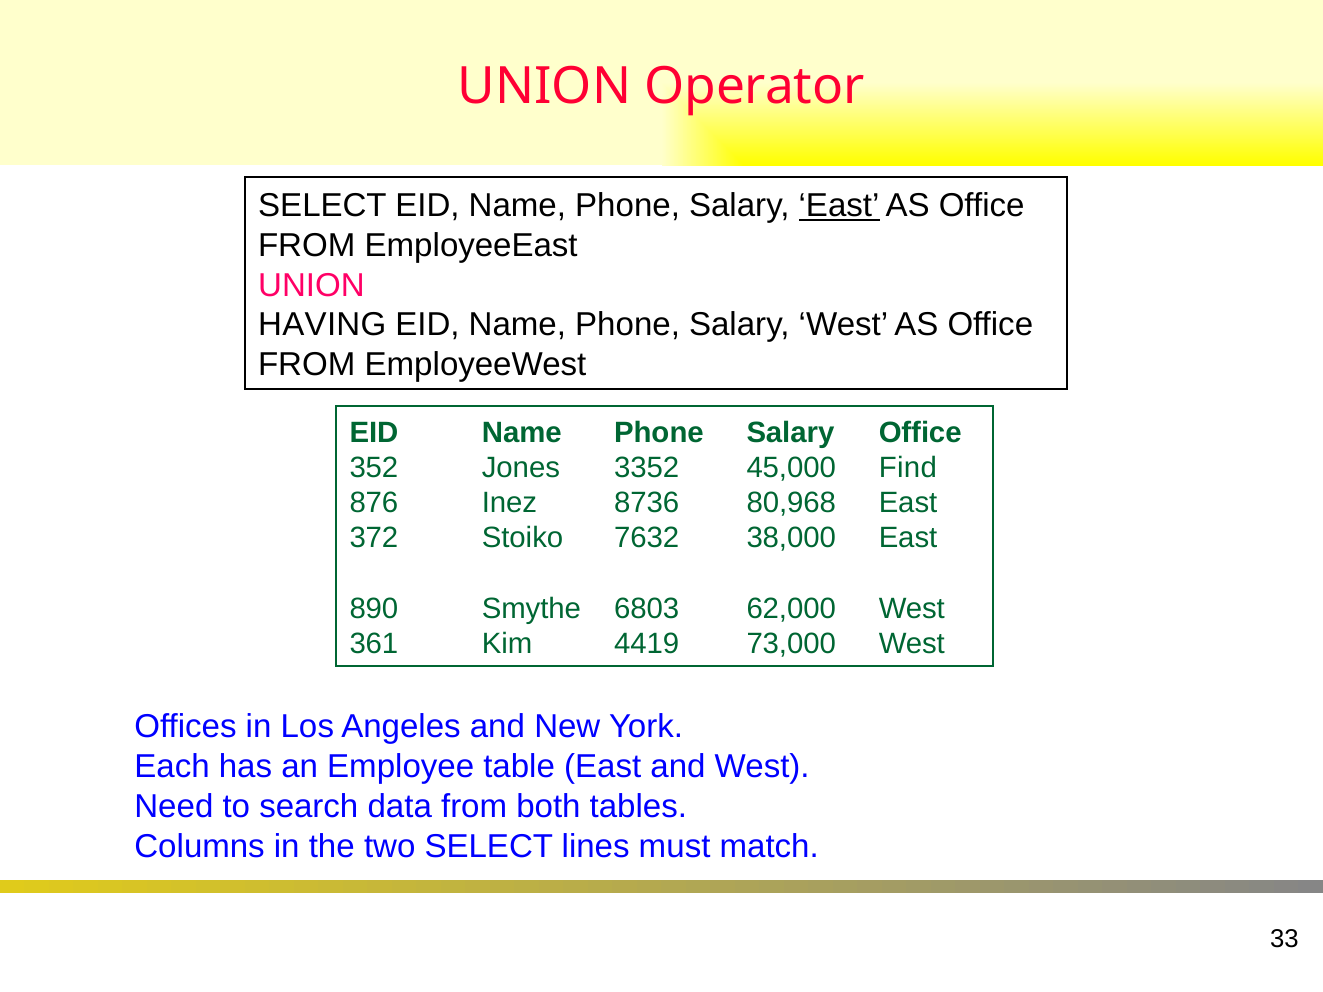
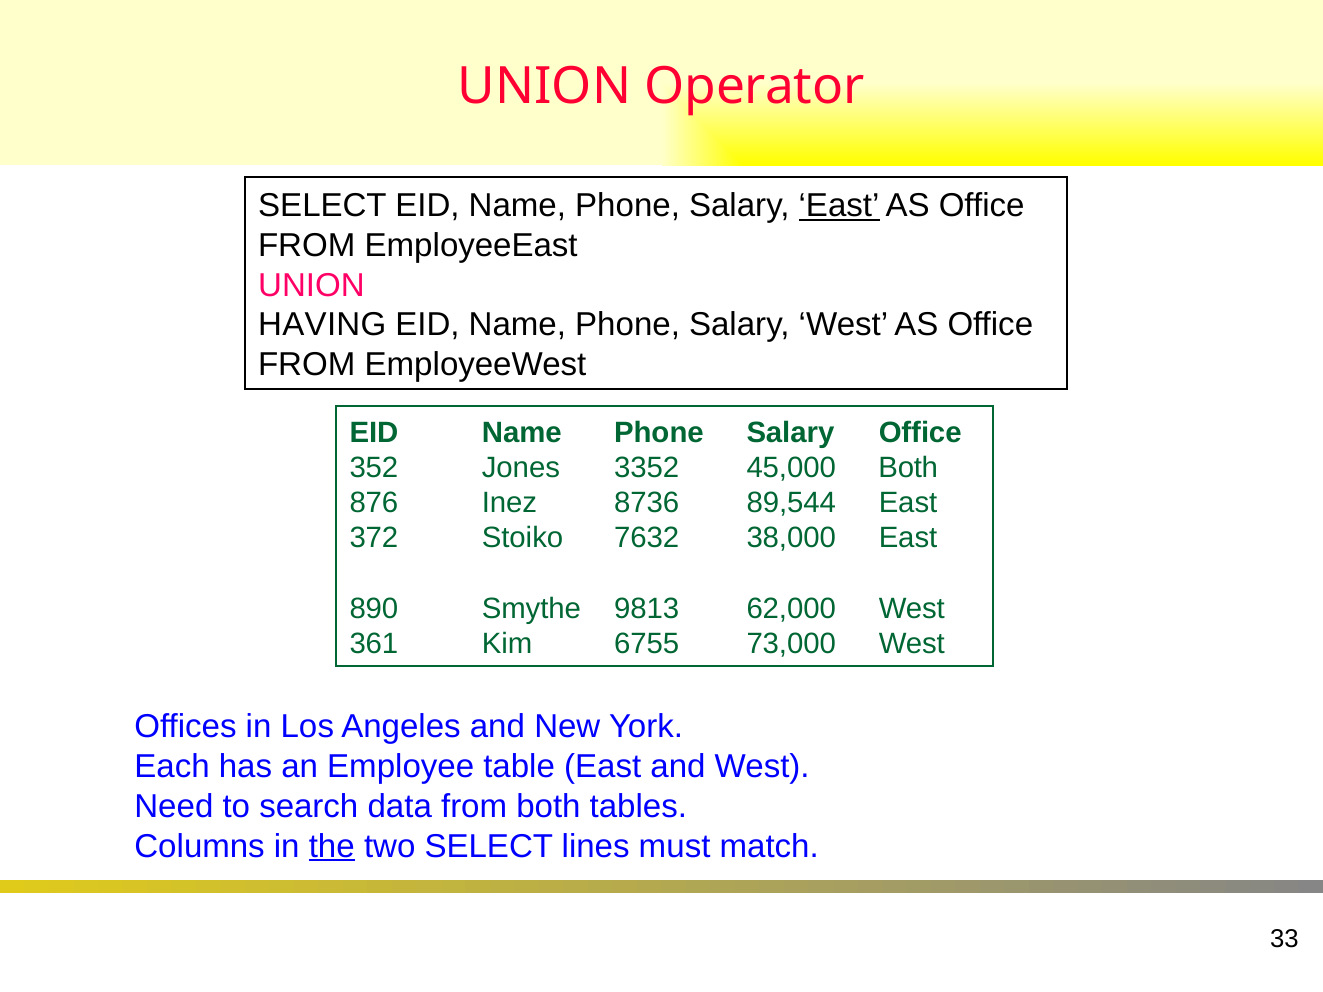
45,000 Find: Find -> Both (908, 468)
80,968: 80,968 -> 89,544 (791, 503)
6803: 6803 -> 9813 (647, 609)
4419: 4419 -> 6755 (647, 644)
the underline: none -> present (332, 846)
